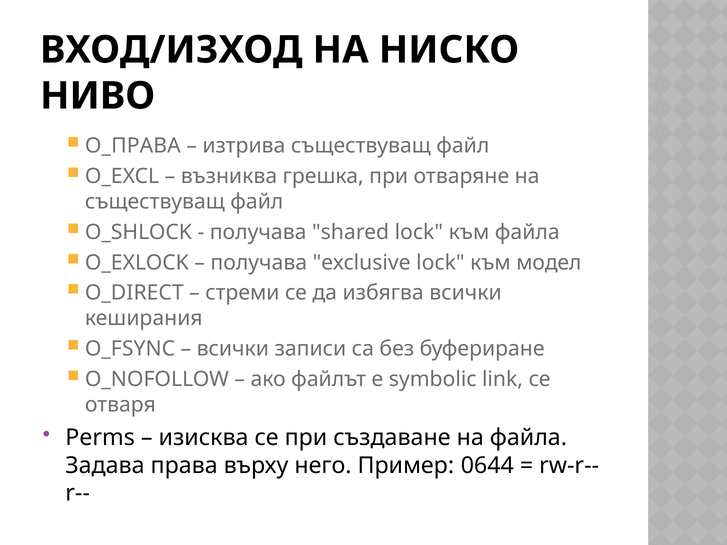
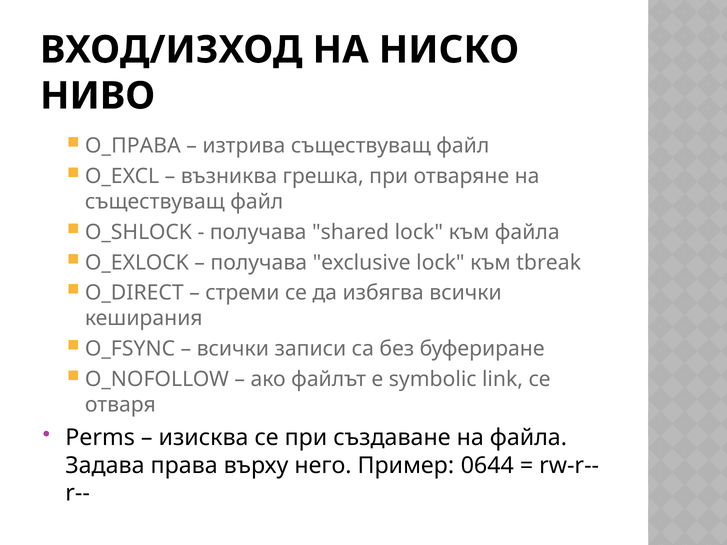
модел: модел -> tbreak (549, 263)
